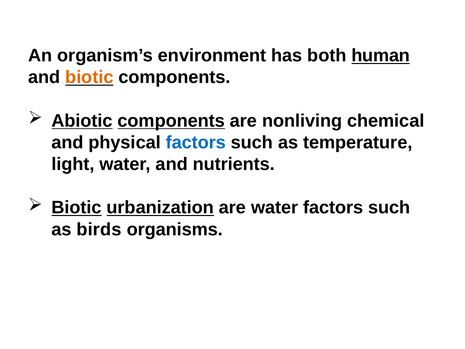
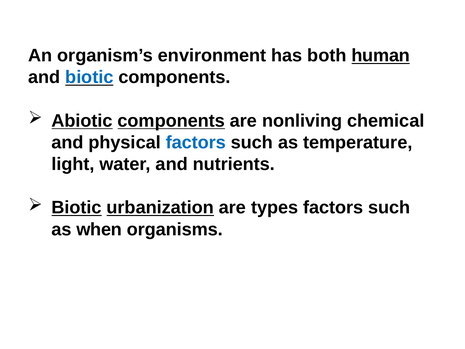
biotic colour: orange -> blue (89, 77)
are water: water -> types (275, 208)
birds: birds -> when (99, 229)
